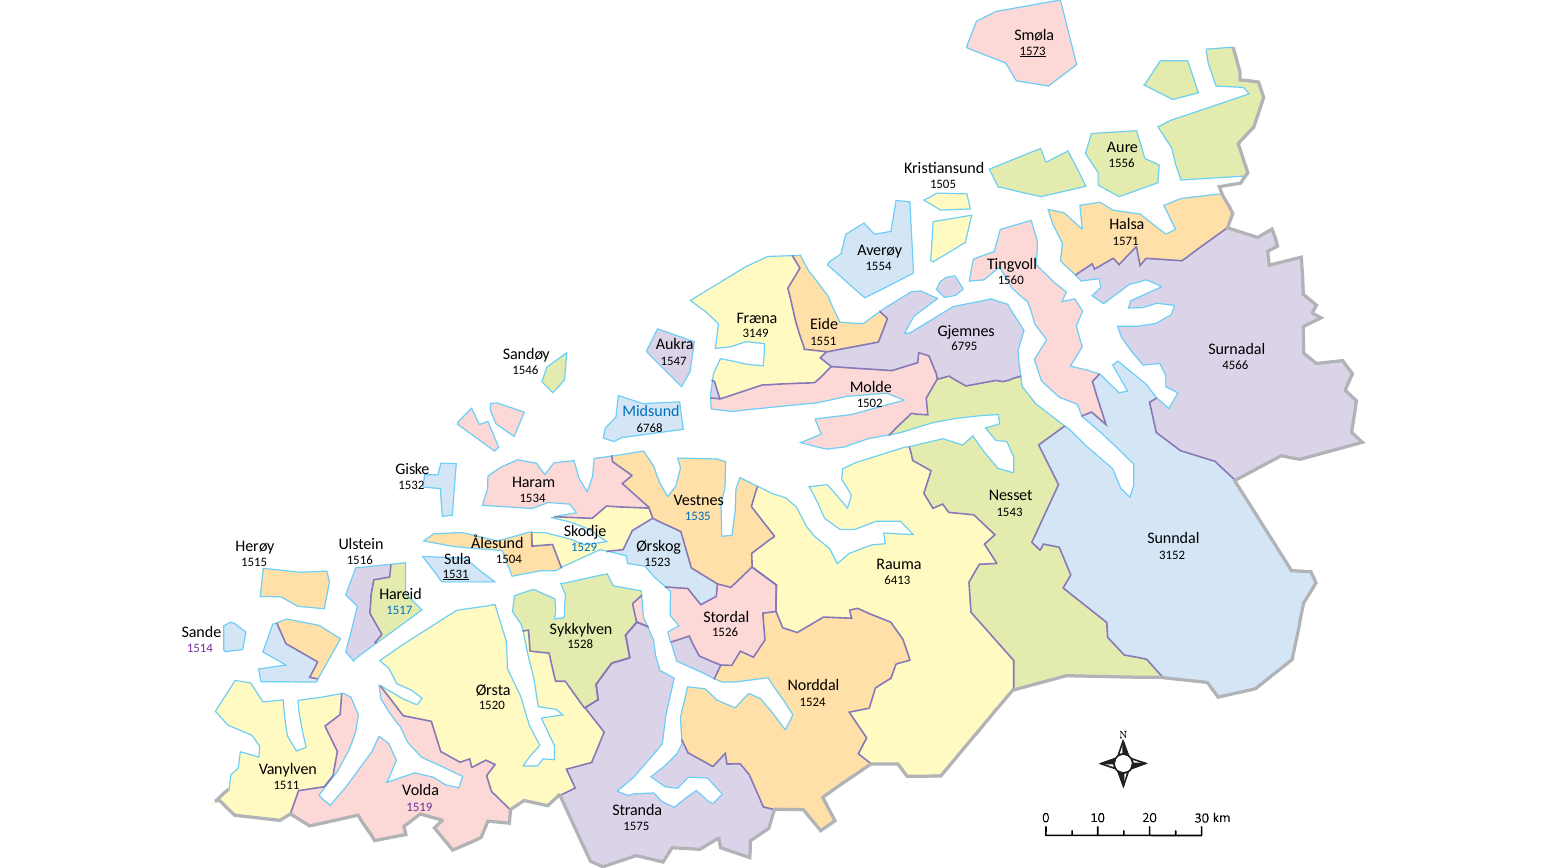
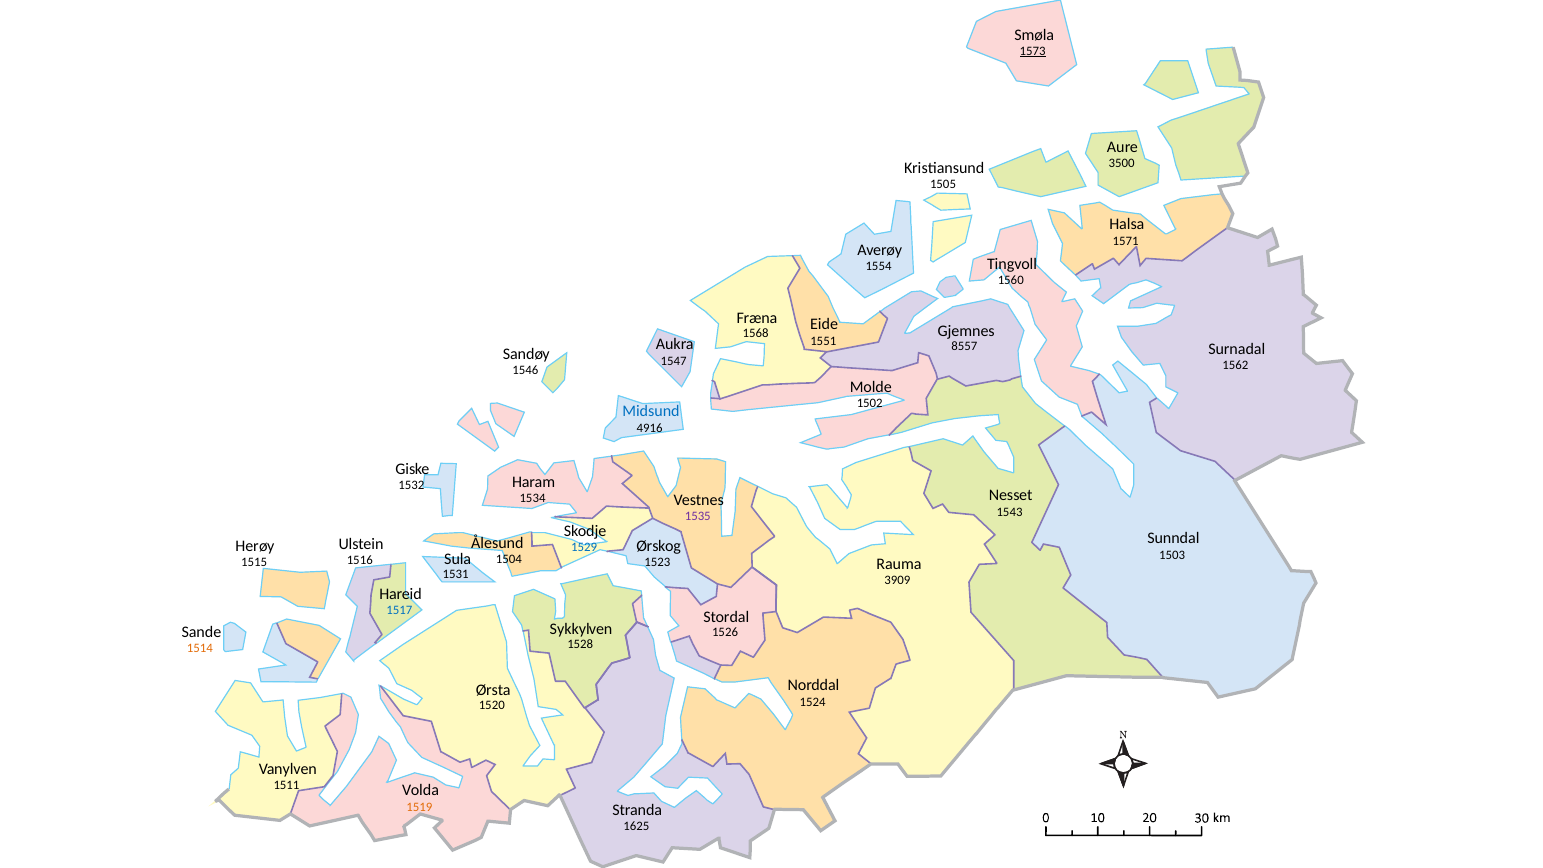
1556: 1556 -> 3500 (1122, 163)
3149: 3149 -> 1568 (756, 333)
6795: 6795 -> 8557 (964, 346)
4566: 4566 -> 1562 (1235, 365)
6768: 6768 -> 4916 (650, 428)
1535 colour: blue -> purple (698, 516)
3152: 3152 -> 1503 (1172, 555)
1531 underline: present -> none (456, 574)
6413: 6413 -> 3909 (897, 581)
1514 colour: purple -> orange (200, 649)
1519 colour: purple -> orange (419, 807)
1575: 1575 -> 1625 (636, 826)
